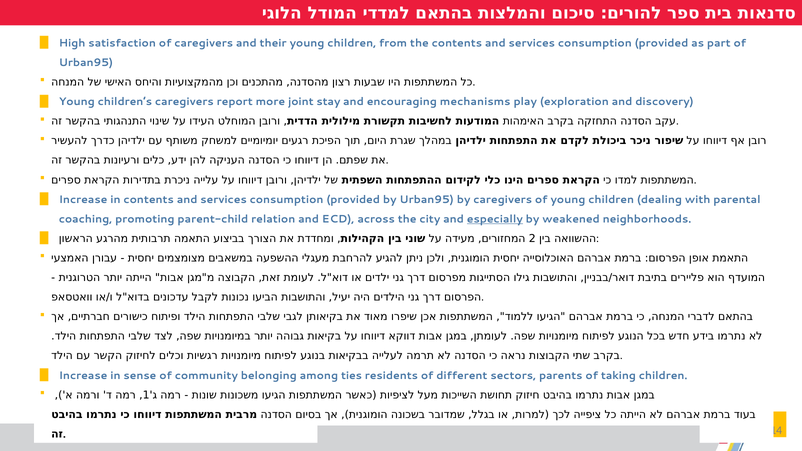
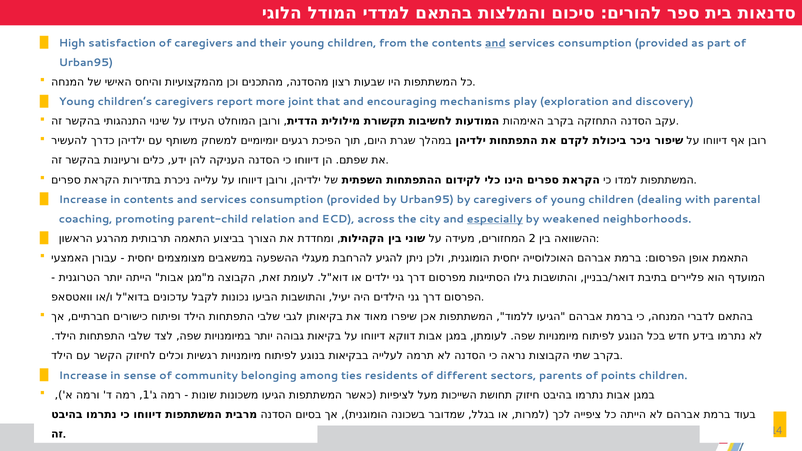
and underline: none -> present (495, 43)
stay: stay -> that (328, 102)
taking: taking -> points (618, 376)
